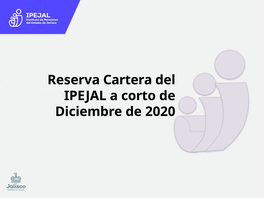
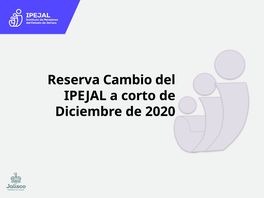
Cartera: Cartera -> Cambio (128, 80)
